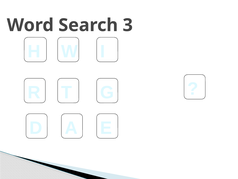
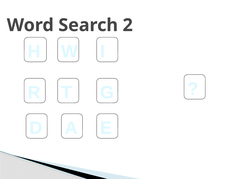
3: 3 -> 2 (128, 25)
